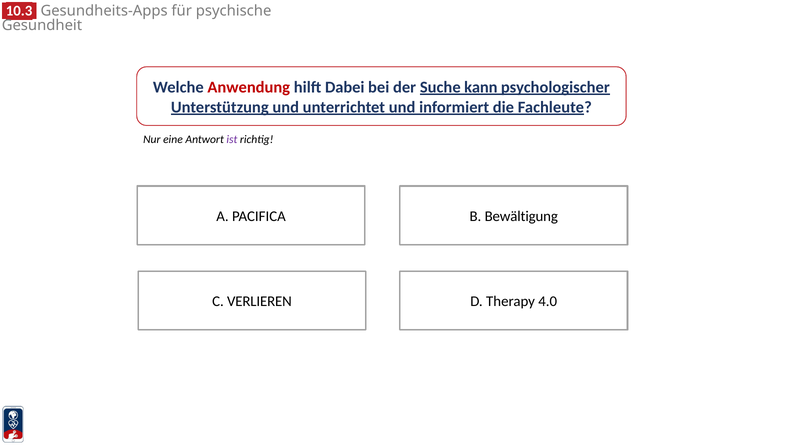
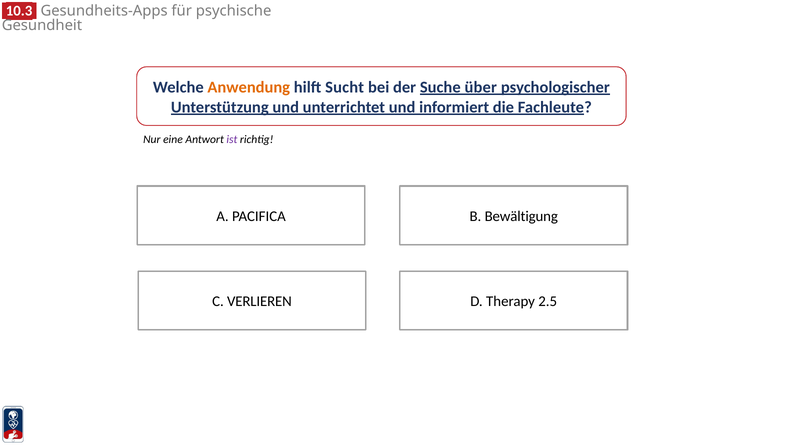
Anwendung colour: red -> orange (249, 87)
Dabei: Dabei -> Sucht (345, 87)
kann: kann -> über (481, 87)
4.0: 4.0 -> 2.5 (548, 302)
